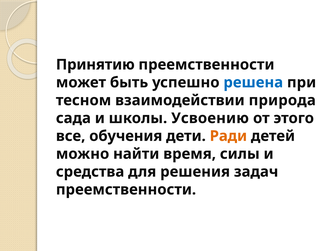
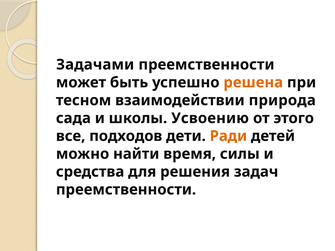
Принятию: Принятию -> Задачами (95, 65)
решена colour: blue -> orange (253, 83)
обучения: обучения -> подходов (126, 136)
